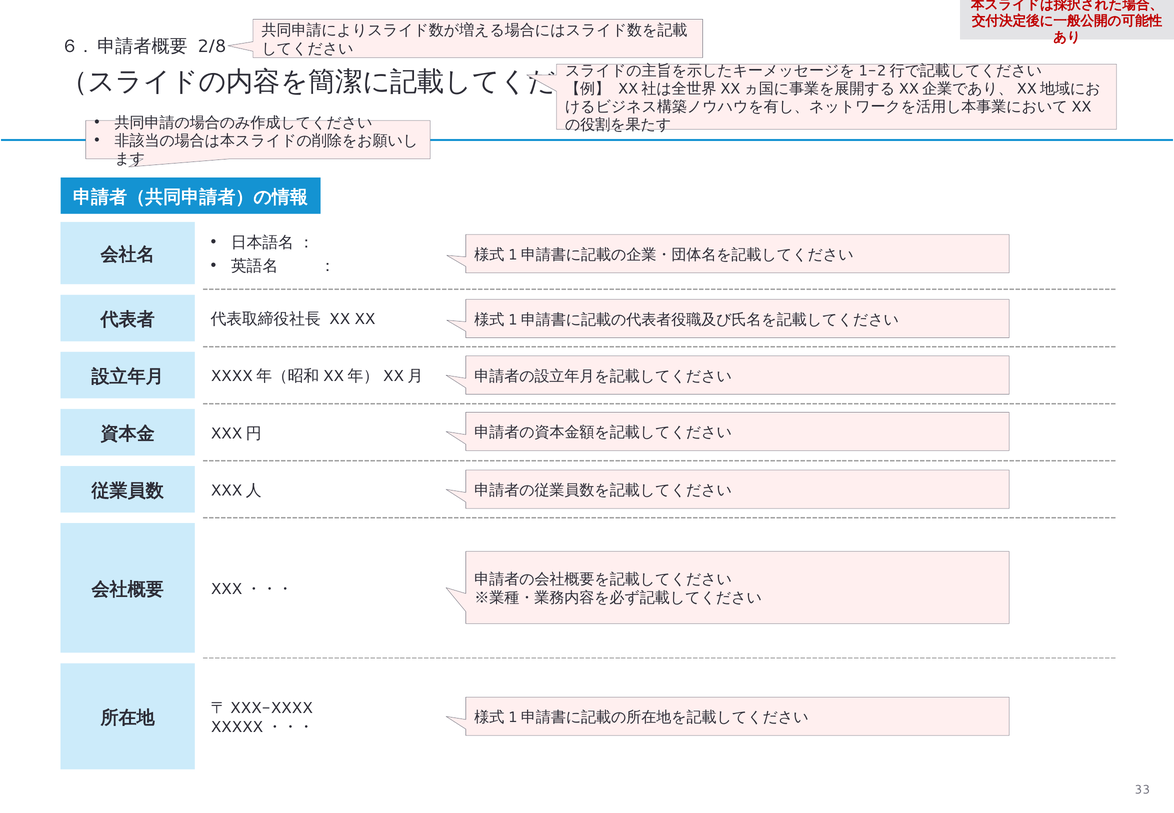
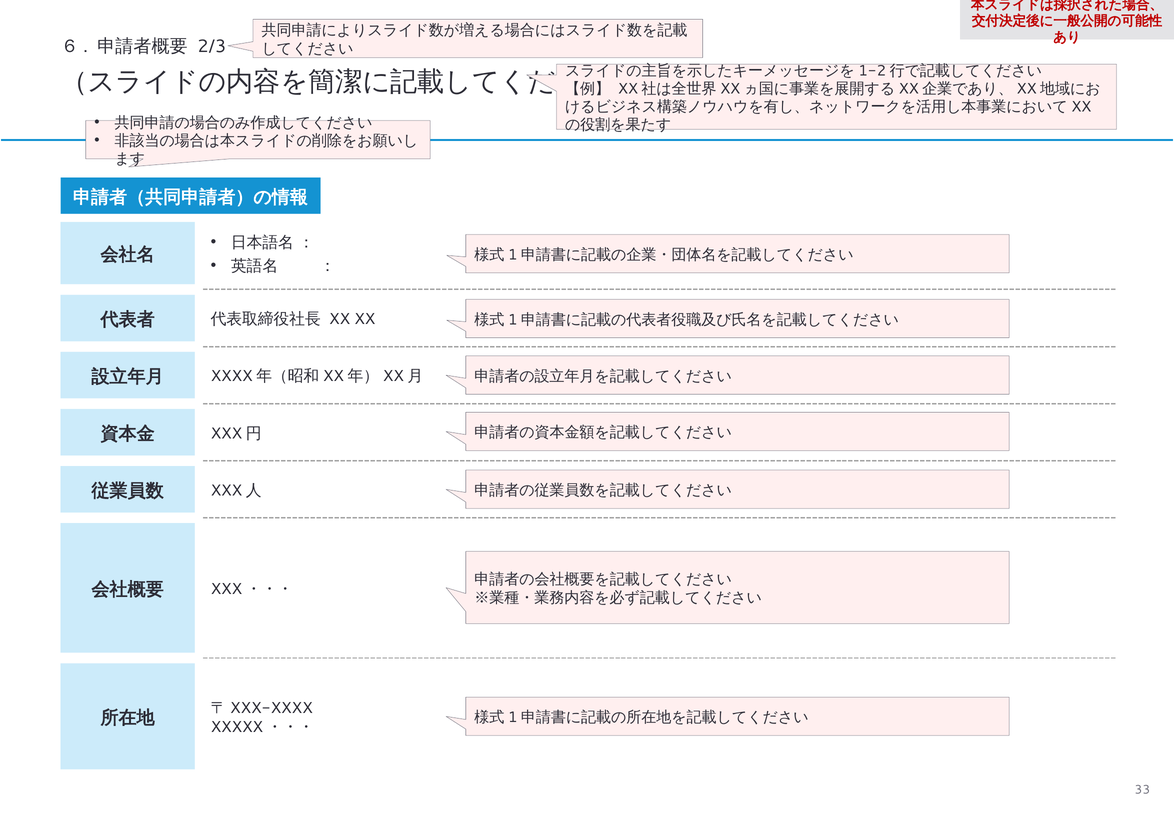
2/8: 2/8 -> 2/3 (212, 46)
